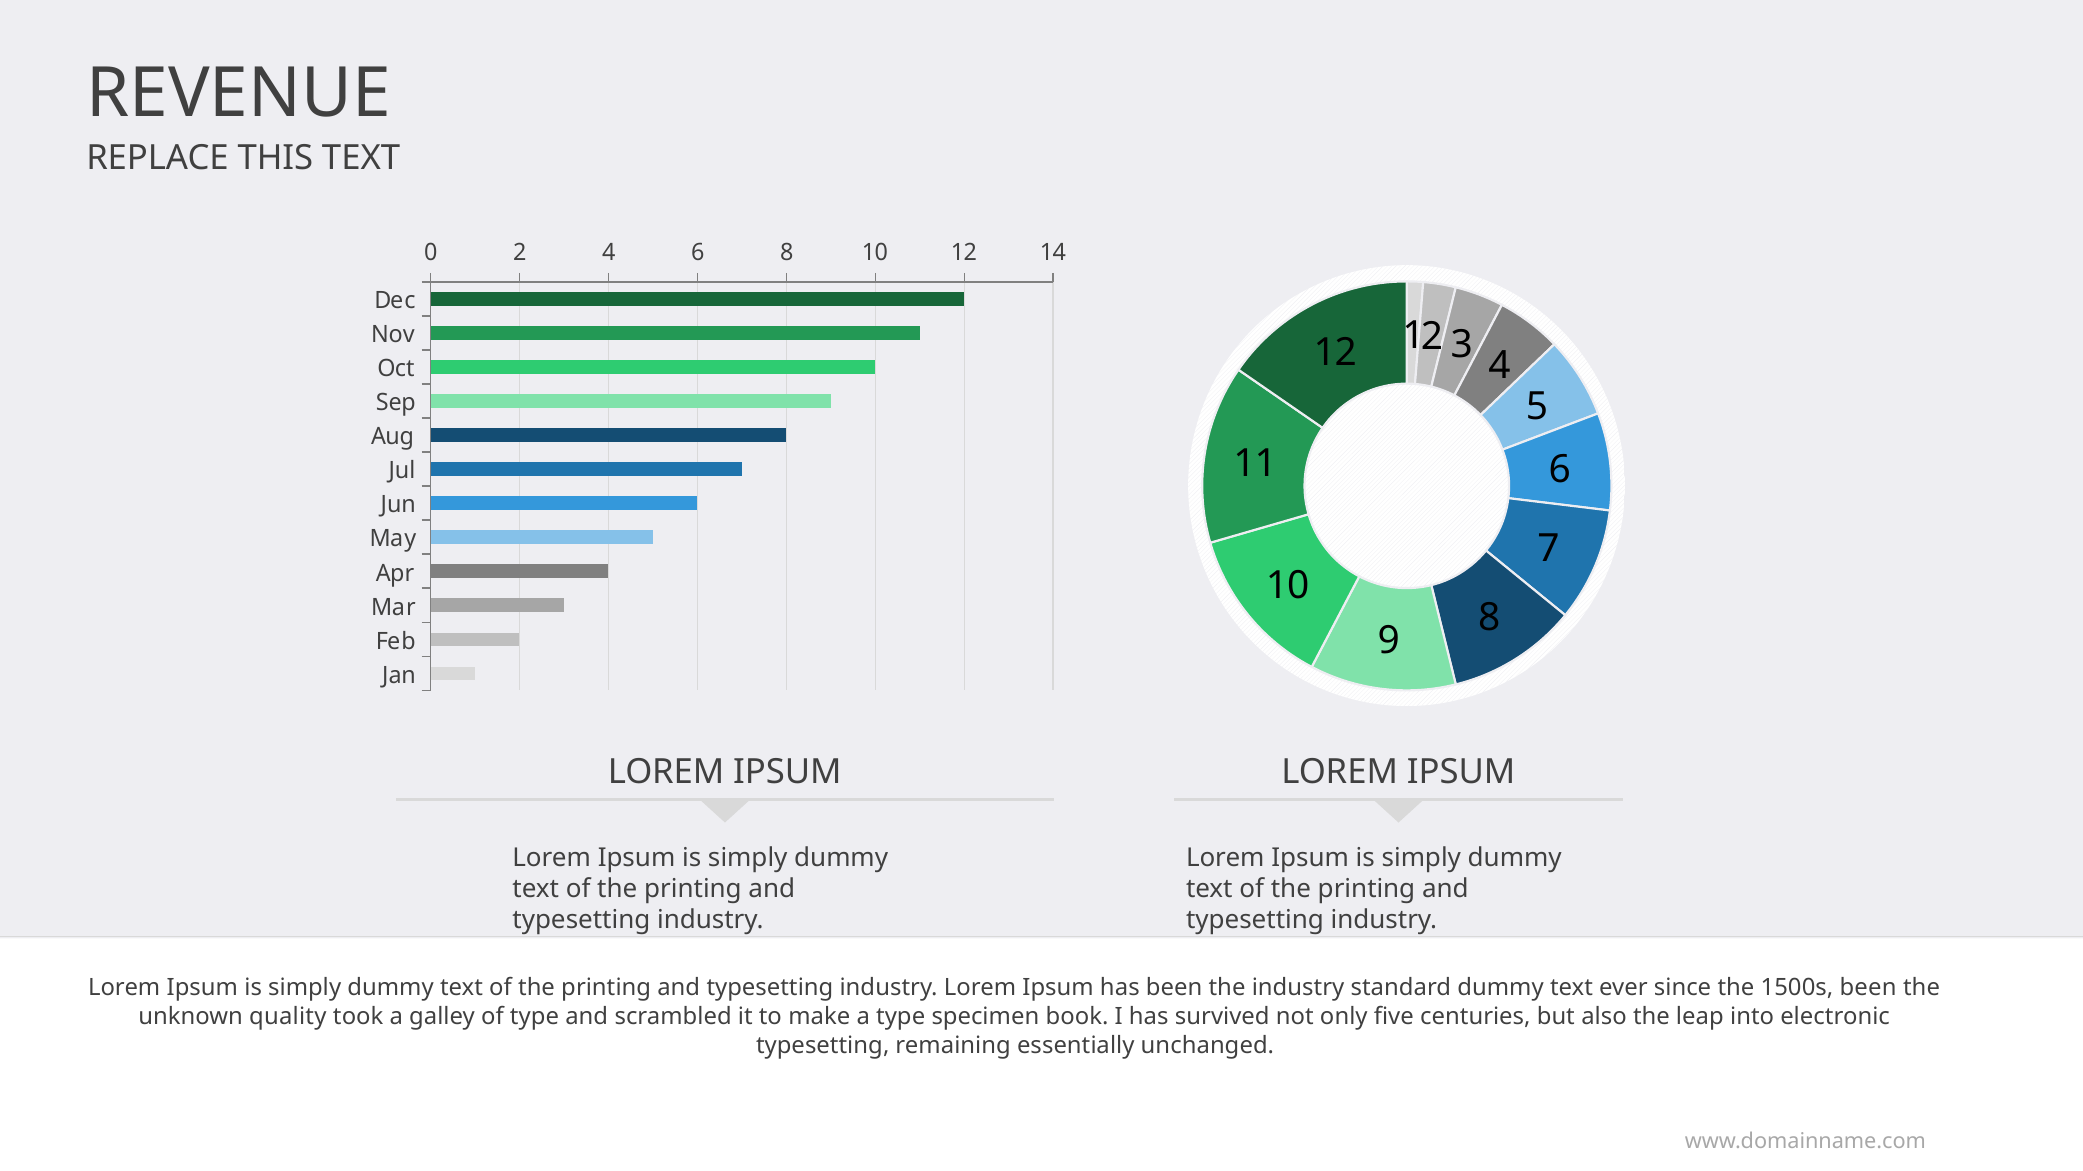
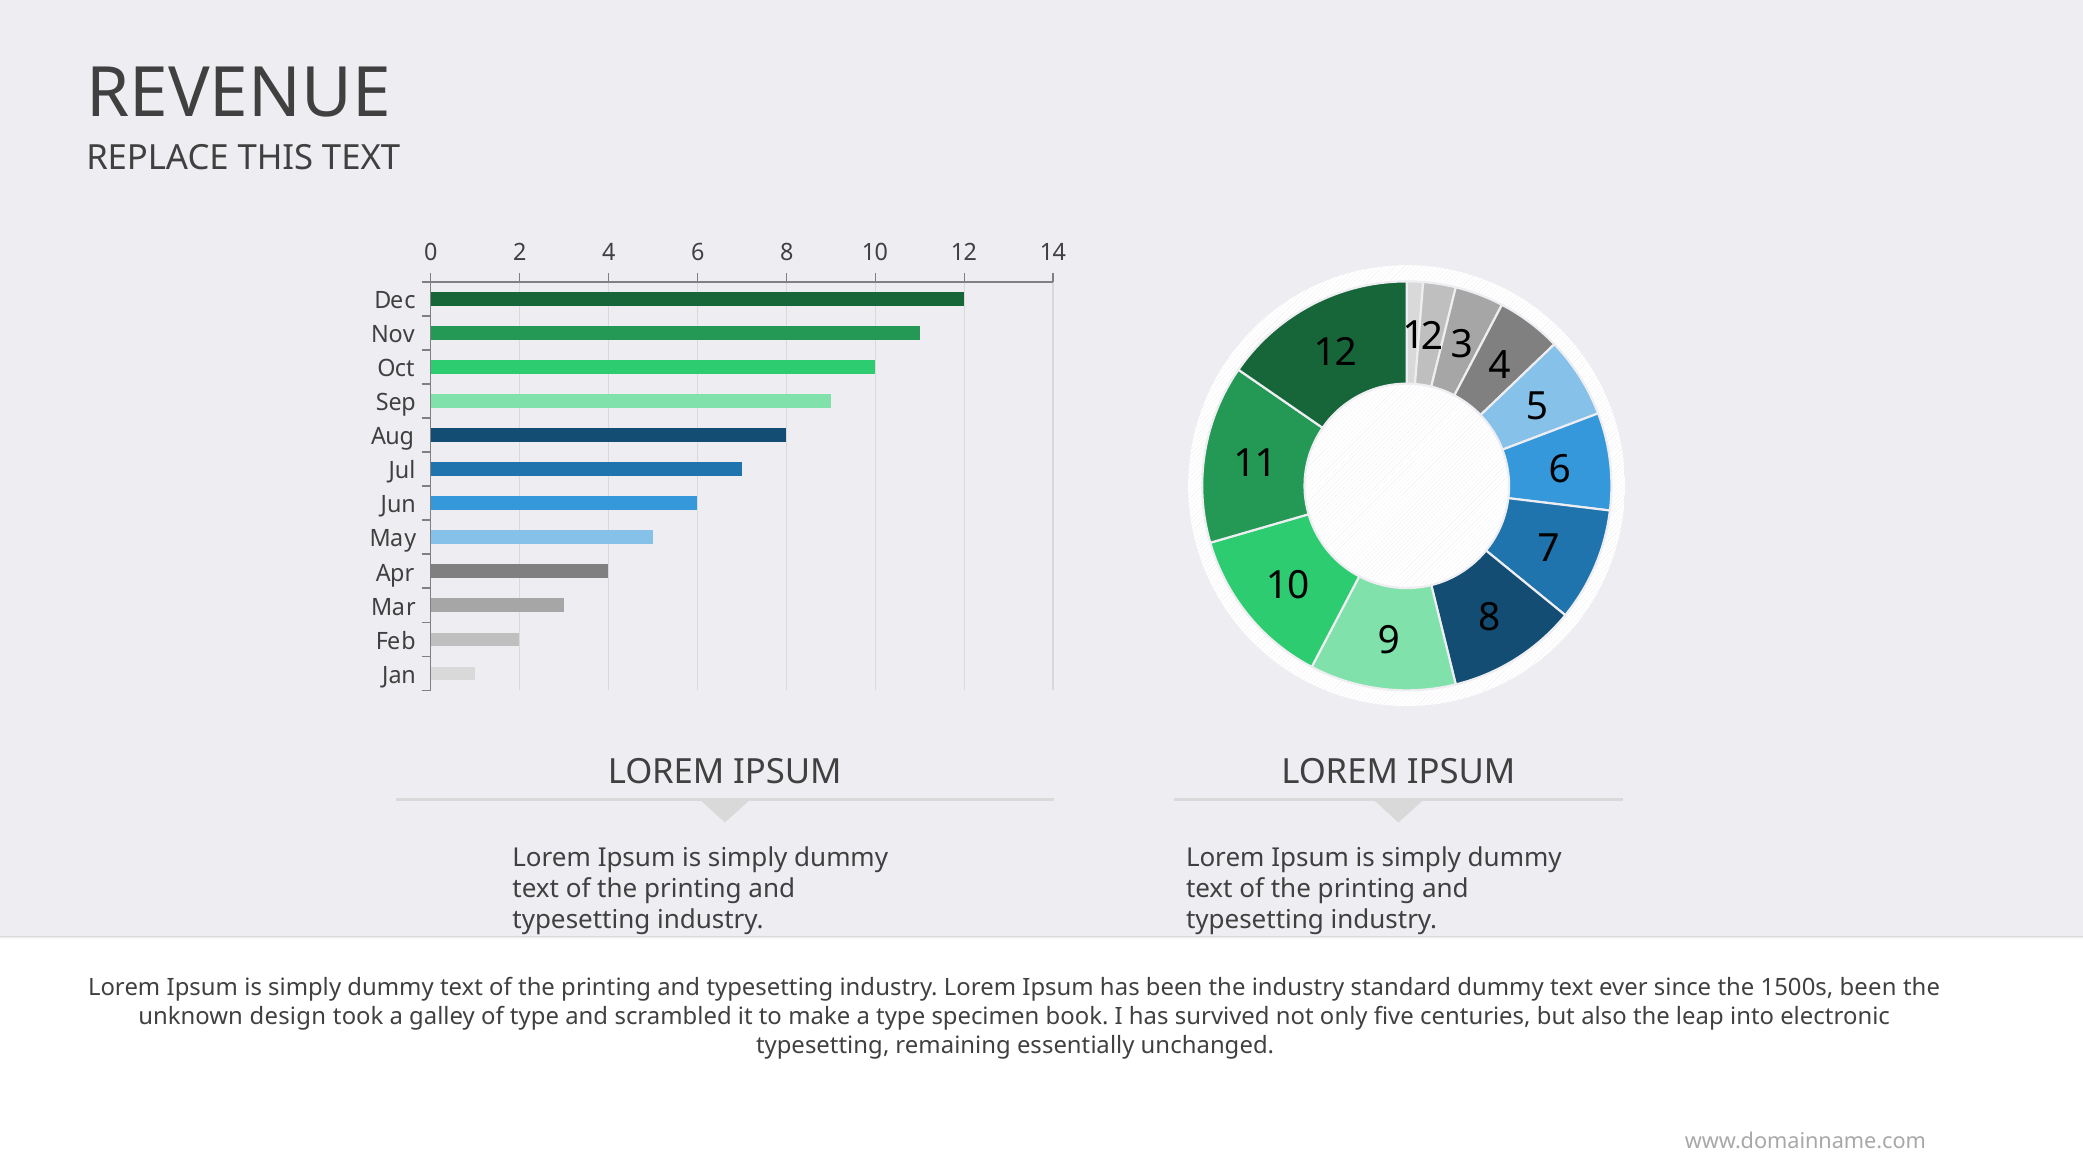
quality: quality -> design (288, 1017)
